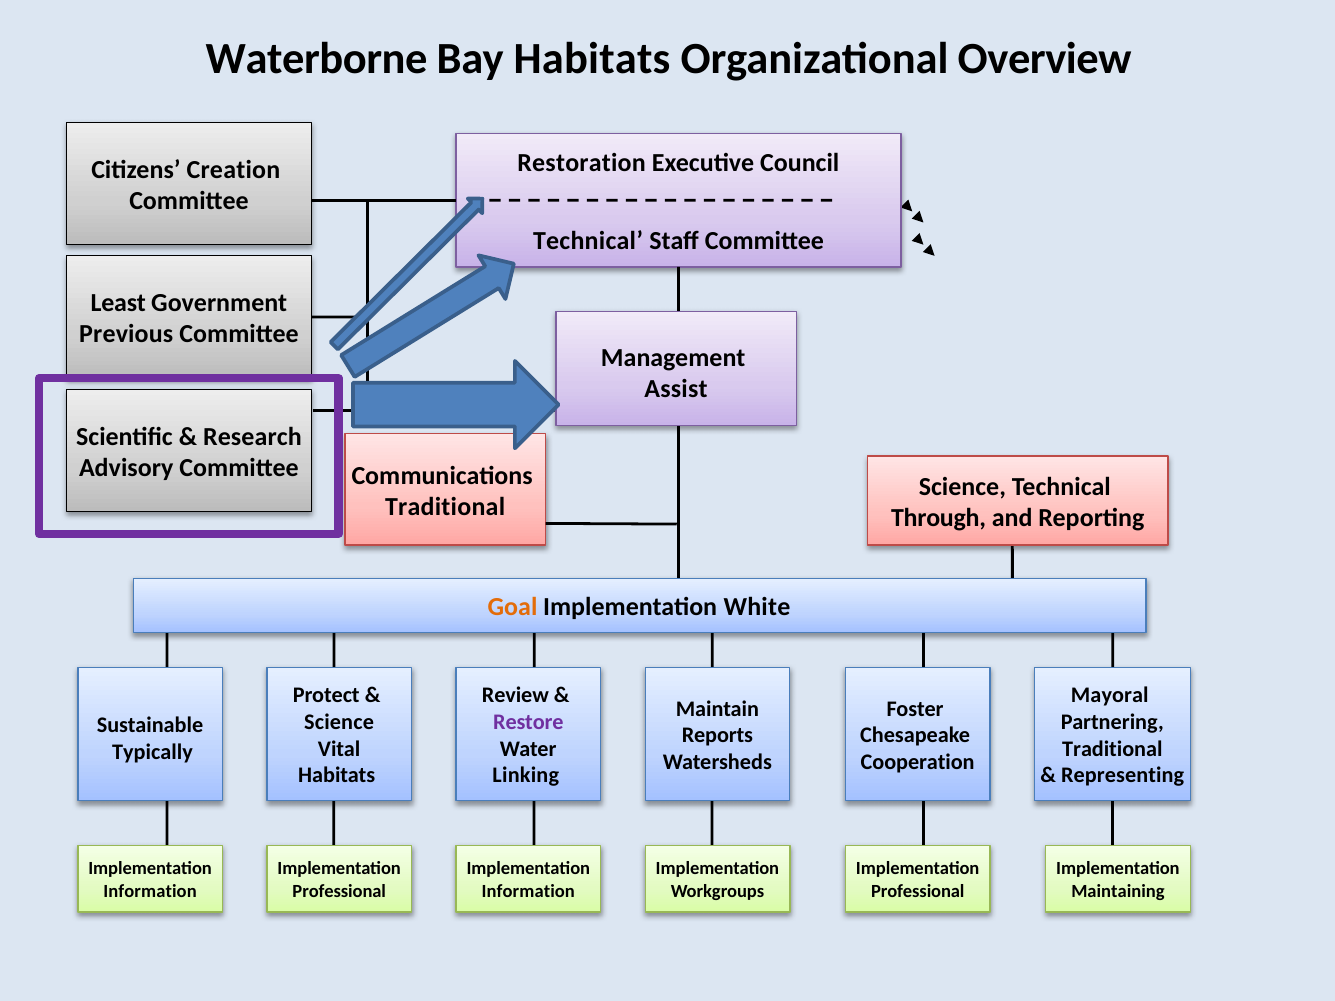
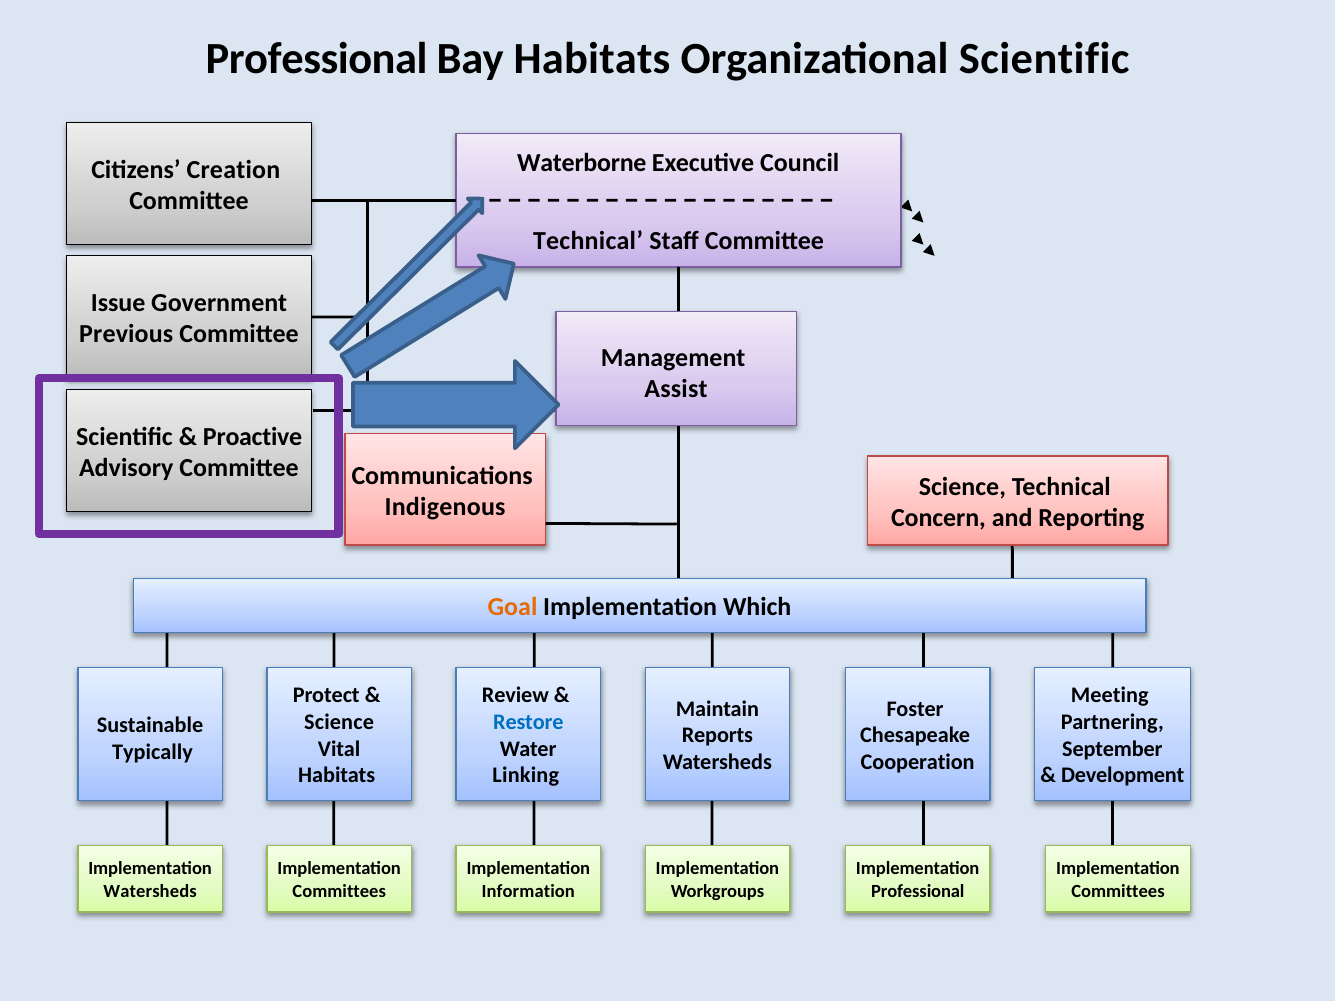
Waterborne: Waterborne -> Professional (317, 59)
Organizational Overview: Overview -> Scientific (1044, 59)
Restoration: Restoration -> Waterborne (582, 163)
Least: Least -> Issue (118, 303)
Research: Research -> Proactive (253, 437)
Traditional: Traditional -> Indigenous (445, 507)
Through: Through -> Concern (938, 518)
White: White -> Which (757, 607)
Mayoral: Mayoral -> Meeting (1110, 696)
Restore colour: purple -> blue (528, 722)
Traditional: Traditional -> September (1112, 749)
Representing: Representing -> Development (1123, 776)
Information: Information -> Watersheds (150, 891)
Professional: Professional -> Committees (339, 891)
Maintaining: Maintaining -> Committees (1118, 891)
